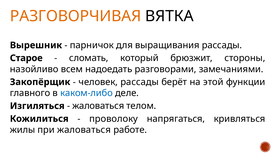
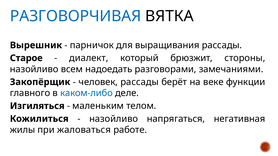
РАЗГОВОРЧИВАЯ colour: orange -> blue (76, 16)
сломать: сломать -> диалект (89, 58)
этой: этой -> веке (213, 82)
жаловаться: жаловаться -> маленьким (98, 106)
проволоку: проволоку -> назойливо (114, 119)
кривляться: кривляться -> негативная (240, 119)
